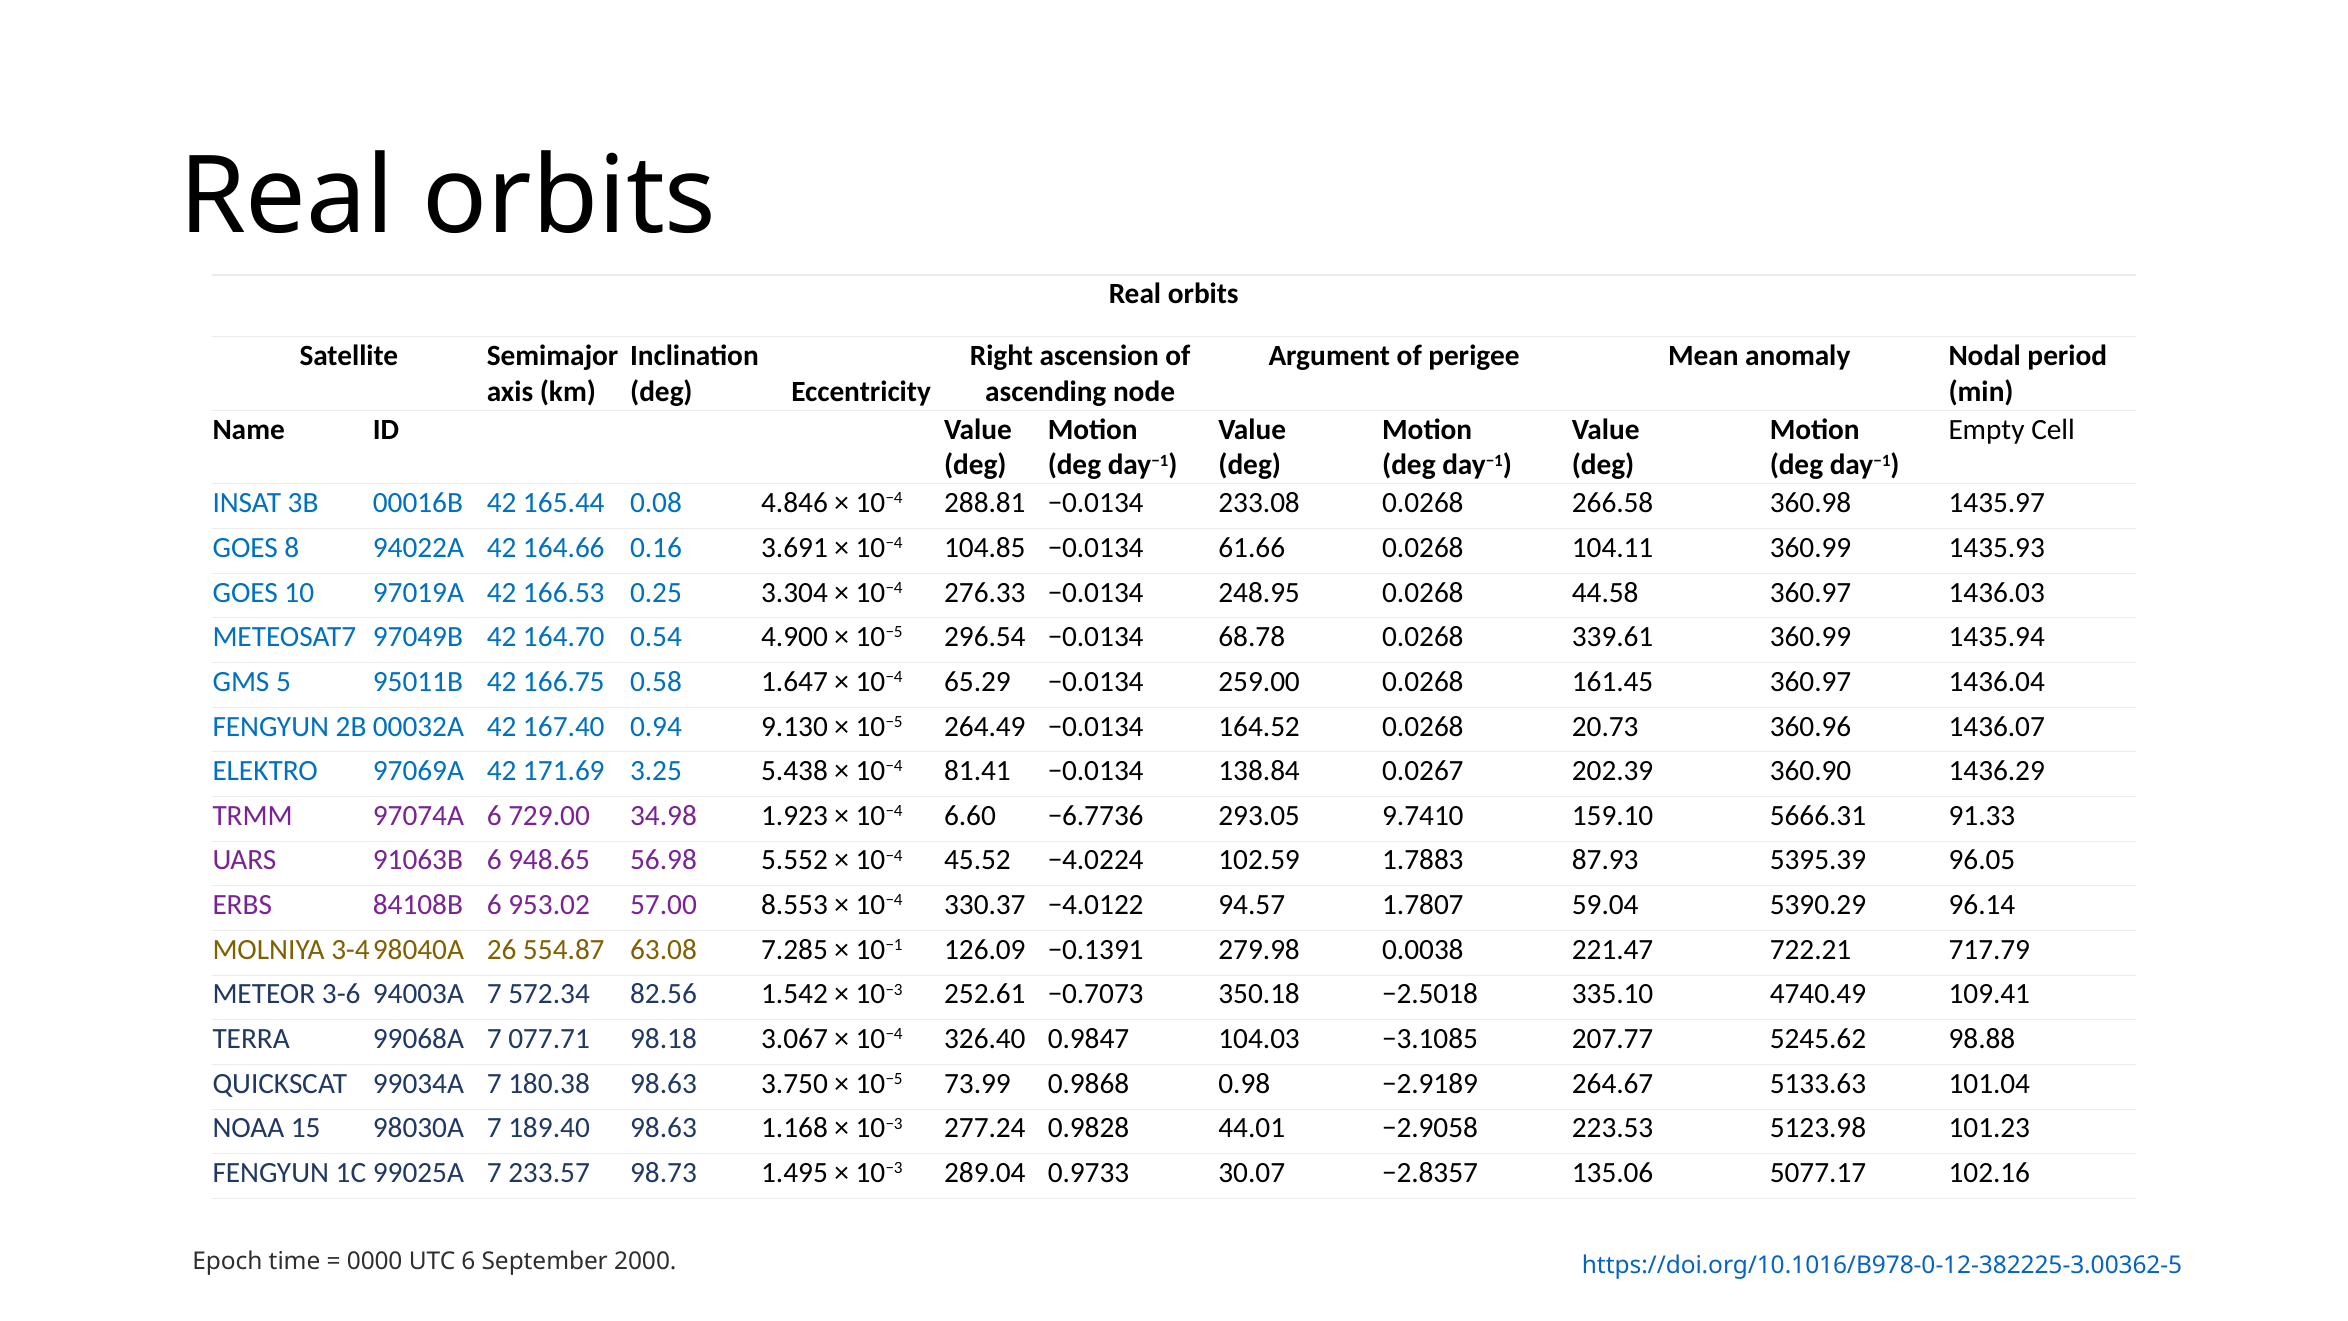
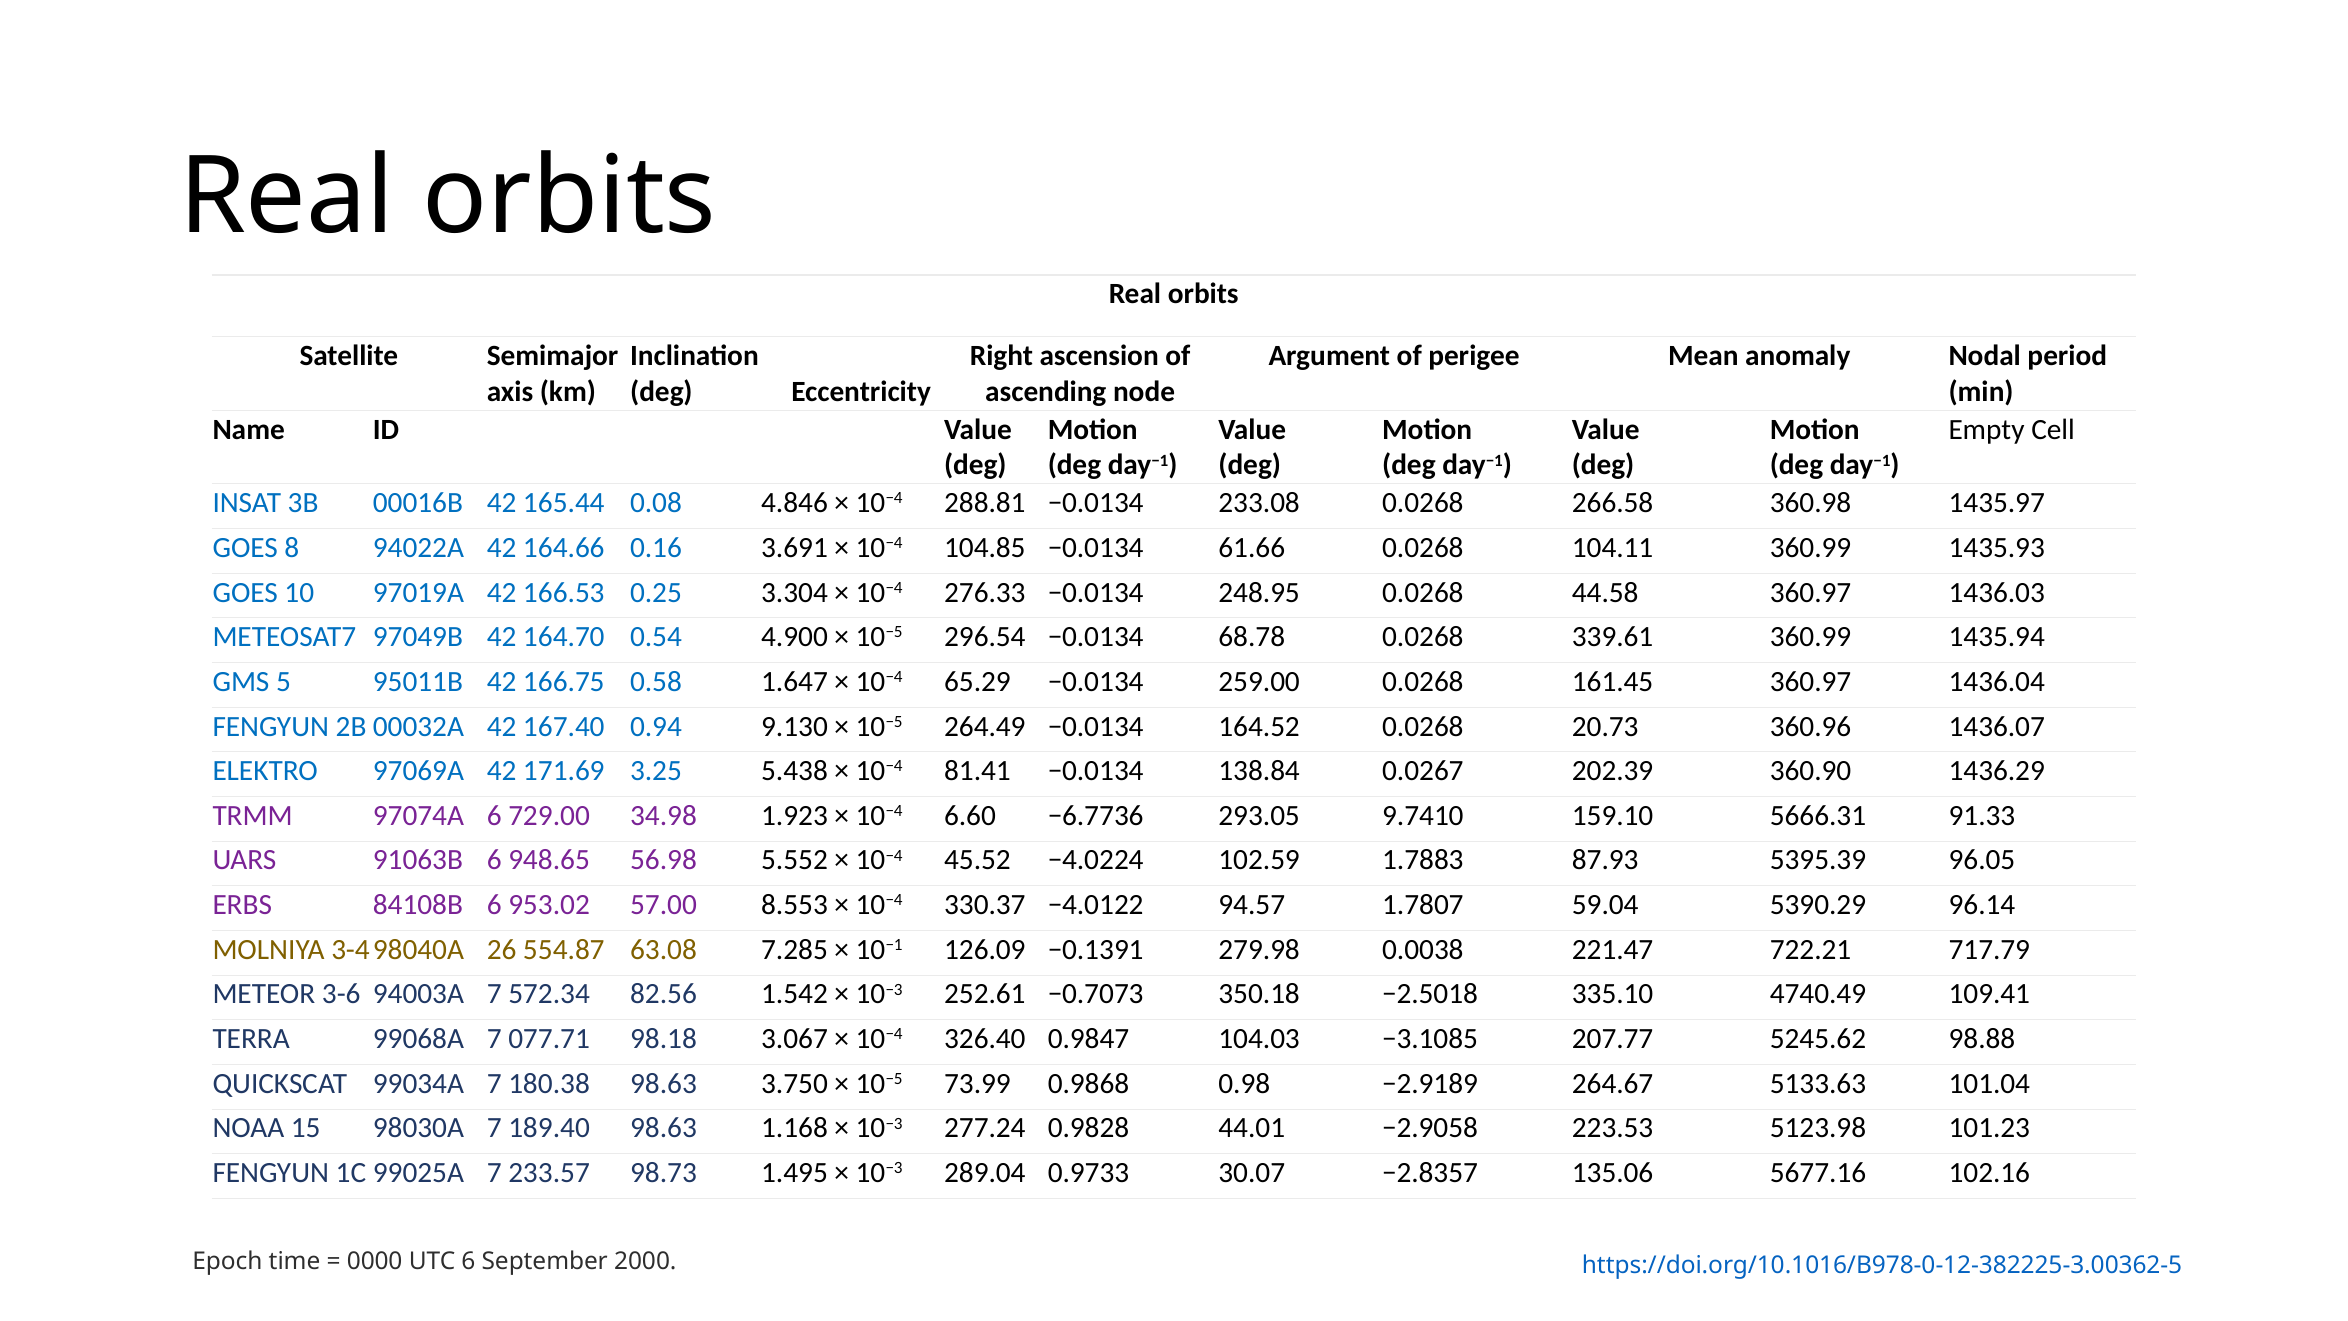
5077.17: 5077.17 -> 5677.16 (1818, 1173)
